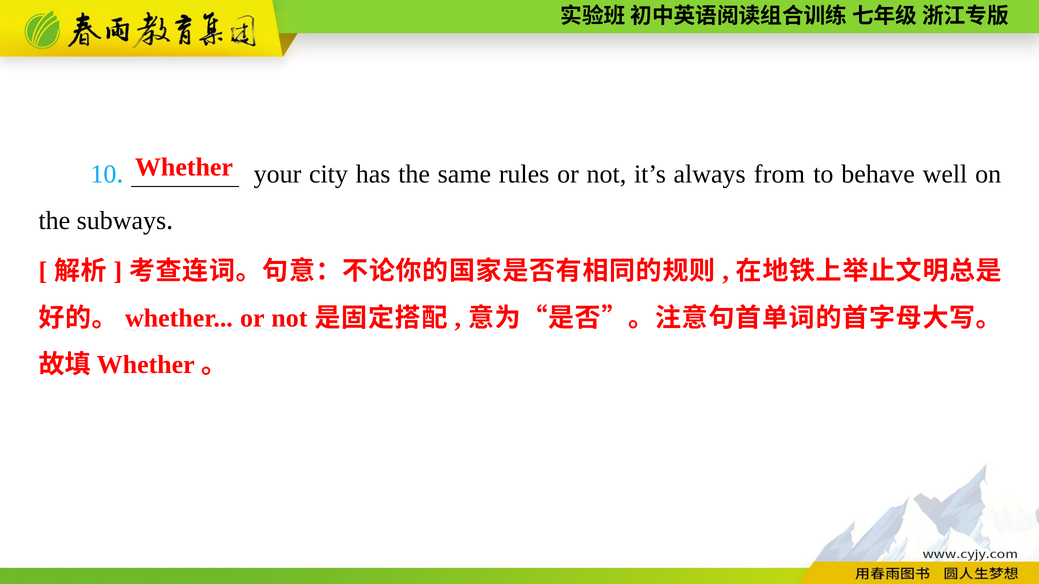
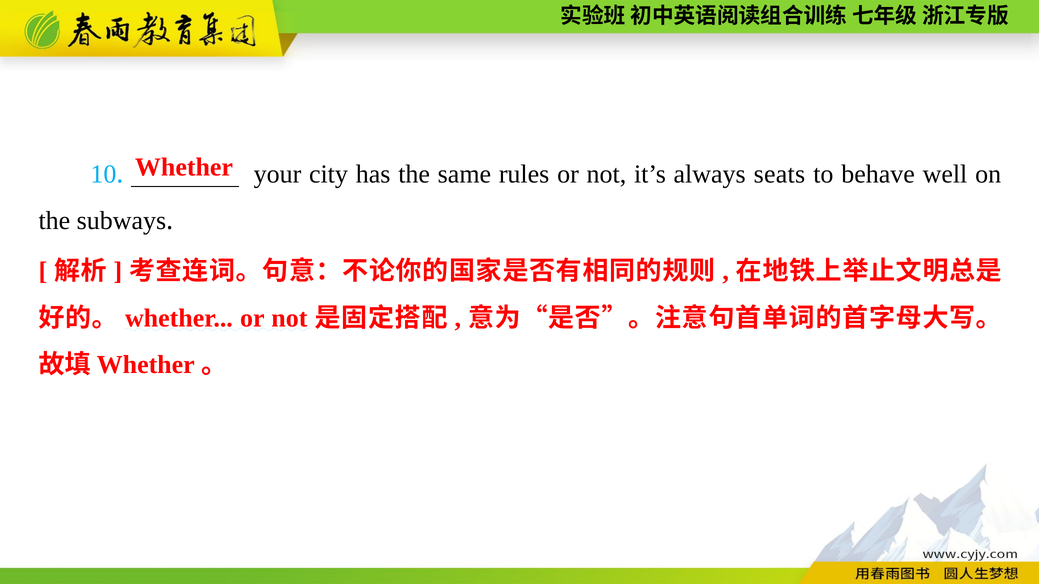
from: from -> seats (779, 174)
